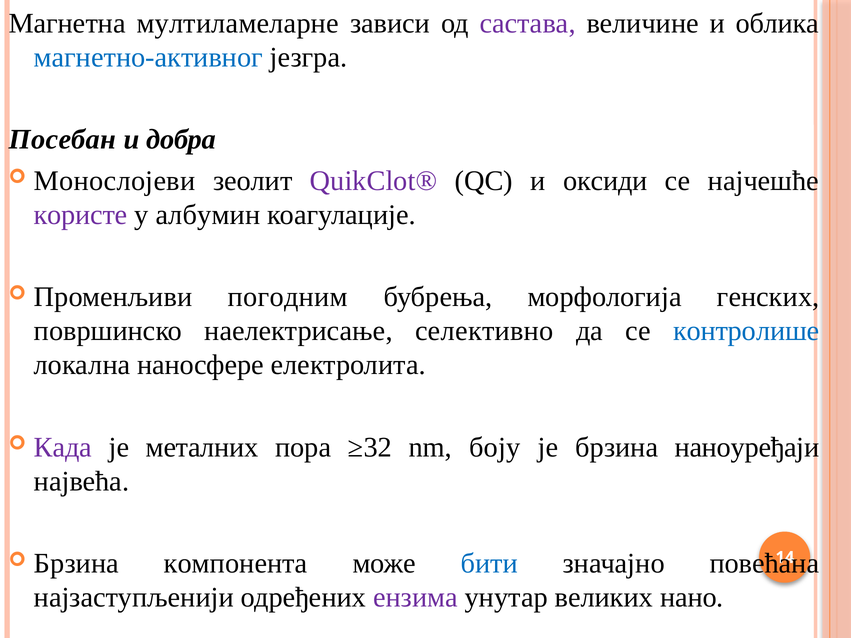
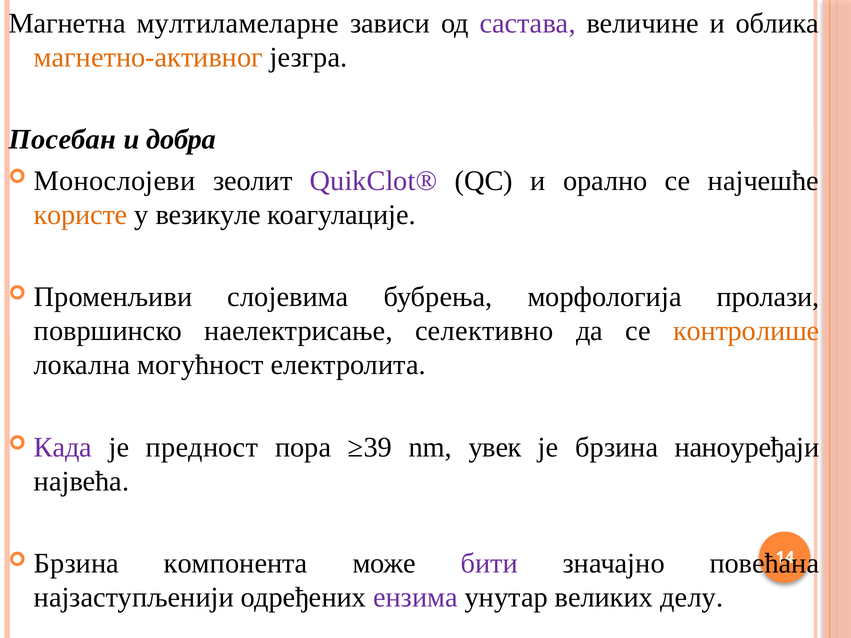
магнетно-активног colour: blue -> orange (148, 57)
оксиди: оксиди -> орално (605, 181)
користе colour: purple -> orange (81, 215)
албумин: албумин -> везикуле (208, 215)
погодним: погодним -> слојевима (288, 297)
генских: генских -> пролази (768, 297)
контролише colour: blue -> orange (746, 331)
наносфере: наносфере -> могућност (201, 365)
металних: металних -> предност (202, 447)
≥32: ≥32 -> ≥39 (370, 447)
боју: боју -> увек (495, 447)
бити colour: blue -> purple (489, 564)
нано: нано -> делу (692, 598)
